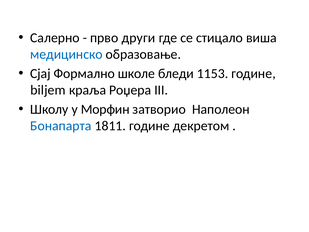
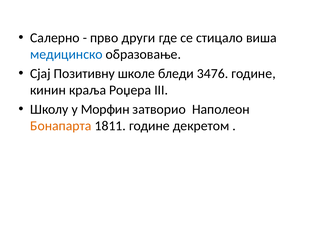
Формално: Формално -> Позитивну (84, 73)
1153: 1153 -> 3476 (213, 73)
biljem: biljem -> кинин (48, 90)
Бонапарта colour: blue -> orange (61, 126)
